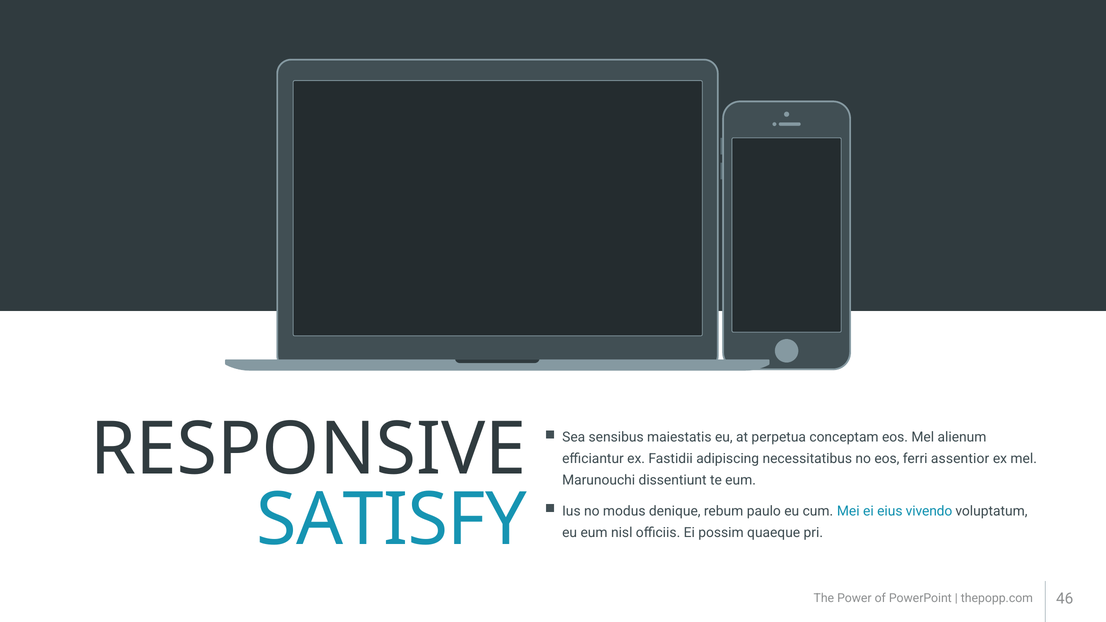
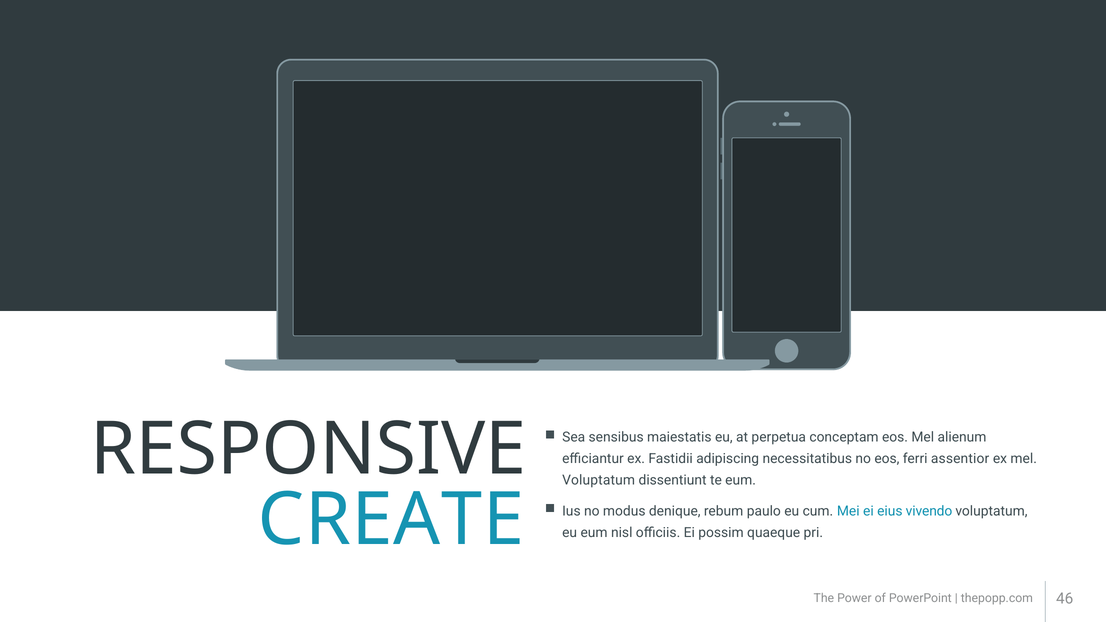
Marunouchi: Marunouchi -> Voluptatum (599, 480)
SATISFY: SATISFY -> CREATE (391, 520)
